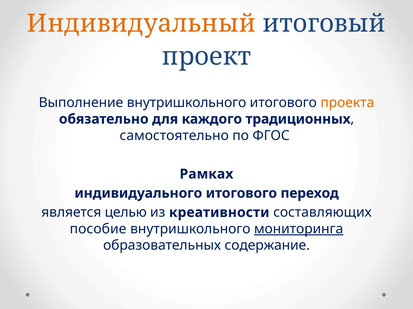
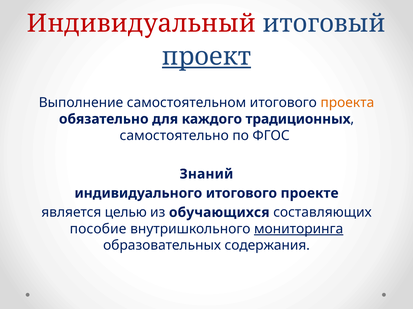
Индивидуальный colour: orange -> red (141, 24)
проект underline: none -> present (206, 57)
Выполнение внутришкольного: внутришкольного -> самостоятельном (187, 103)
Рамках: Рамках -> Знаний (206, 174)
переход: переход -> проекте (310, 194)
креативности: креативности -> обучающихся (219, 213)
содержание: содержание -> содержания (267, 246)
